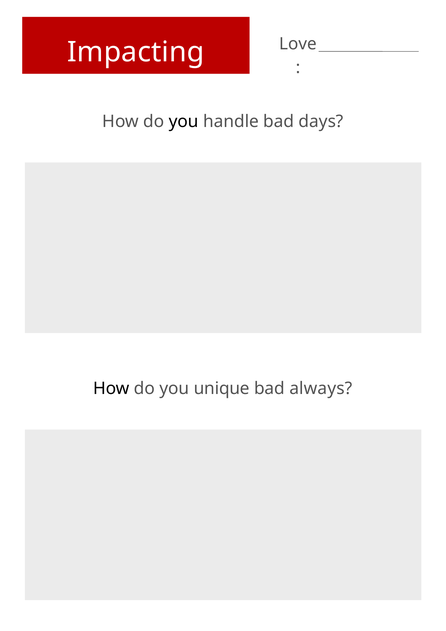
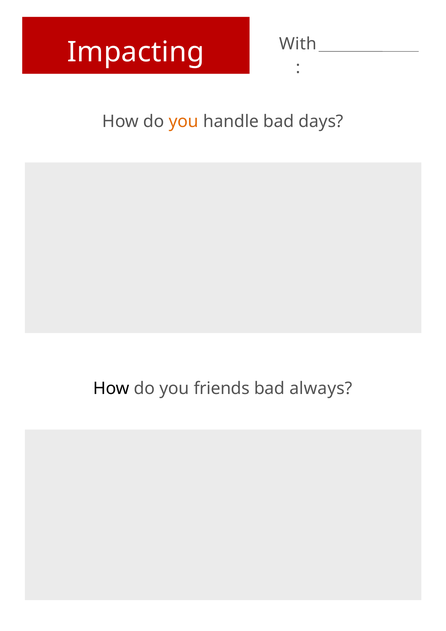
Love: Love -> With (298, 44)
you colour: black -> orange (184, 121)
unique: unique -> friends (222, 388)
